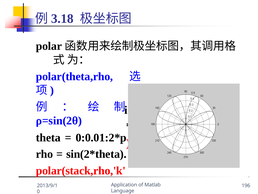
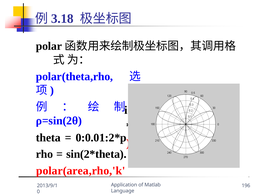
polar(stack,rho,'k: polar(stack,rho,'k -> polar(area,rho,'k (81, 170)
